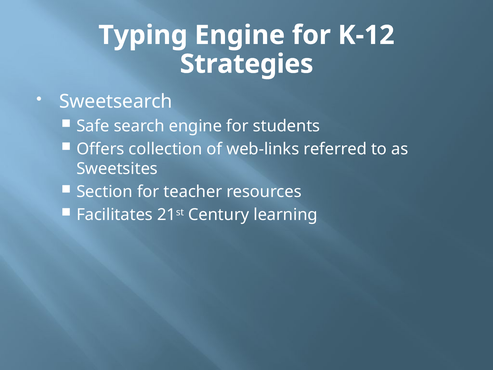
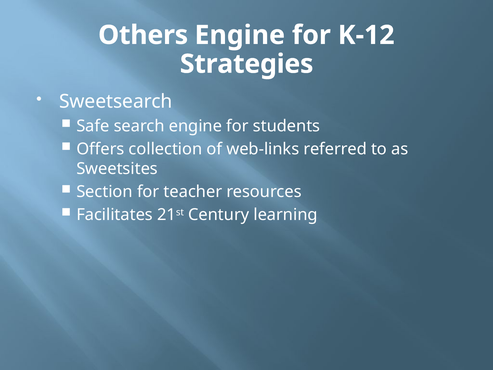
Typing: Typing -> Others (143, 35)
